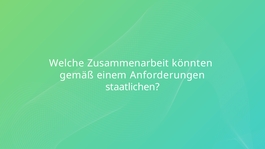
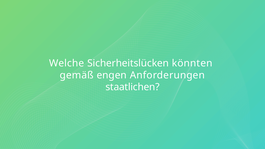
Zusammenarbeit: Zusammenarbeit -> Sicherheitslücken (128, 63)
einem: einem -> engen (112, 75)
